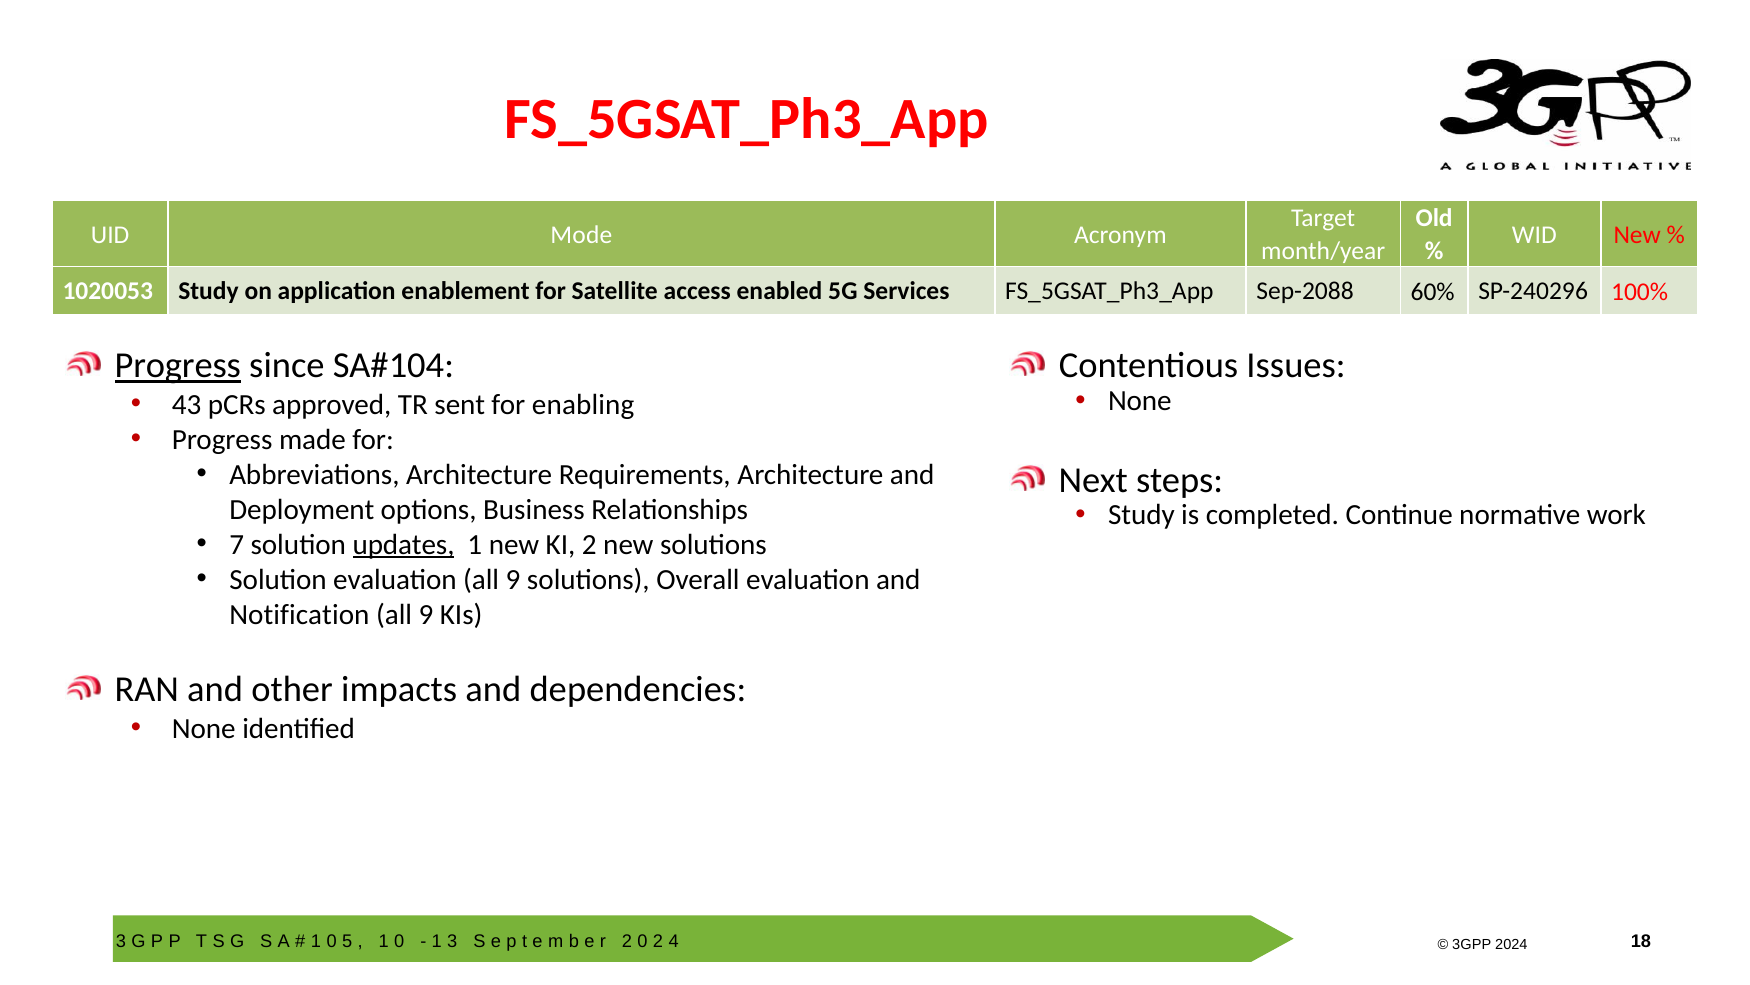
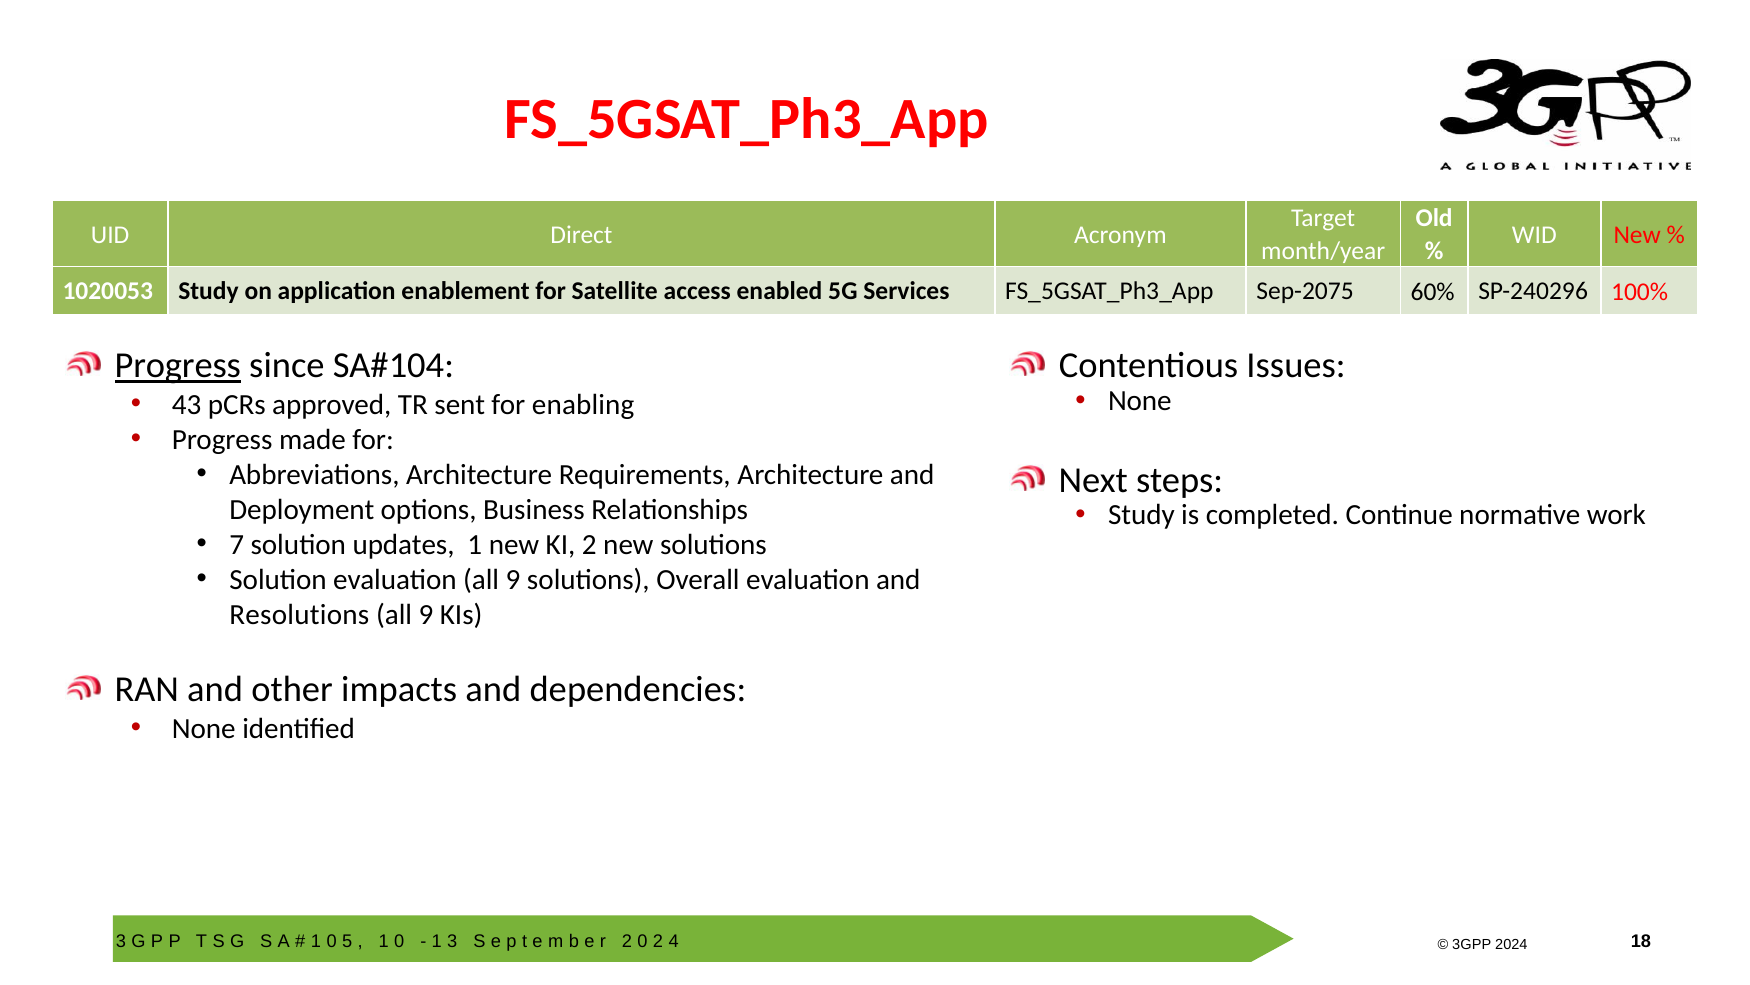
Mode: Mode -> Direct (581, 234)
Sep-2088: Sep-2088 -> Sep-2075 (1305, 291)
updates underline: present -> none (404, 544)
Notification: Notification -> Resolutions (299, 614)
